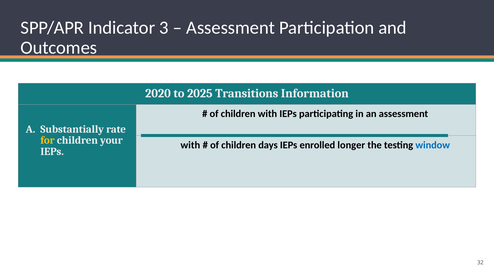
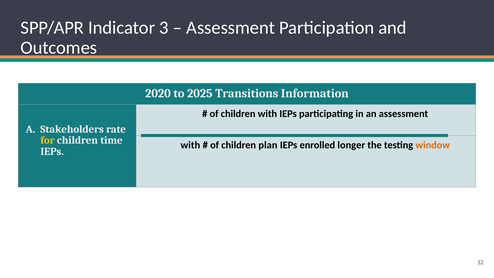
Substantially: Substantially -> Stakeholders (72, 129)
your: your -> time (111, 140)
days: days -> plan (268, 145)
window colour: blue -> orange (433, 145)
